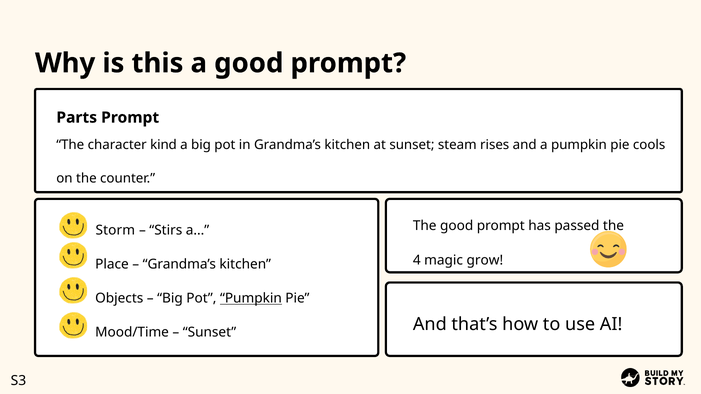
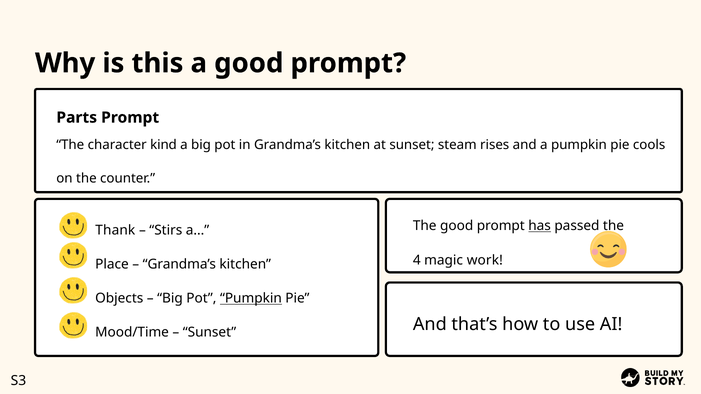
has underline: none -> present (540, 226)
Storm: Storm -> Thank (115, 230)
grow: grow -> work (485, 260)
